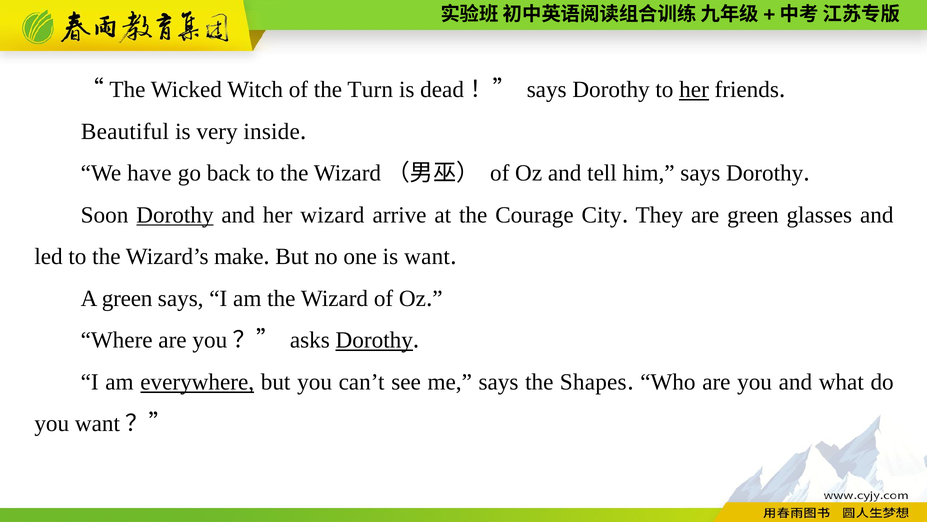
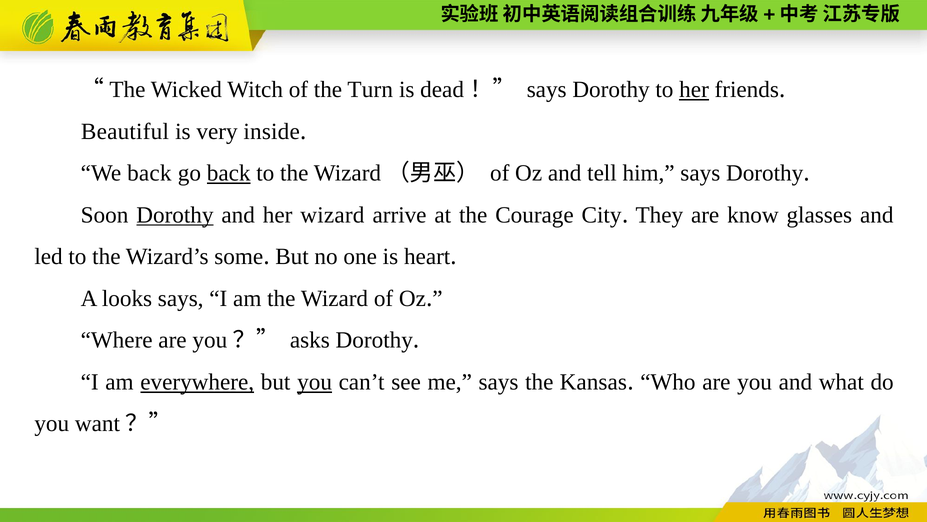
We have: have -> back (149, 173)
back underline: none -> present (229, 173)
are green: green -> know (753, 215)
make: make -> some (239, 257)
want: want -> heart (427, 257)
A green: green -> looks (127, 298)
Dorothy underline: present -> none (374, 340)
you underline: none -> present (315, 382)
Shapes: Shapes -> Kansas (593, 382)
